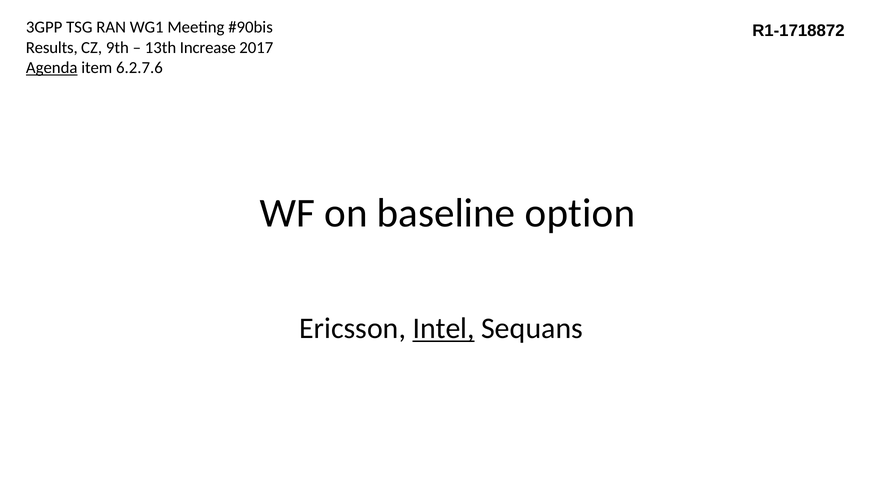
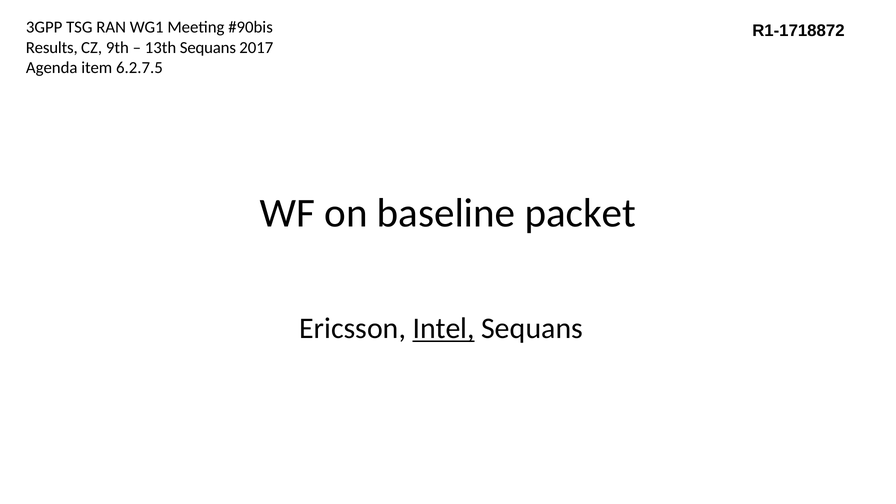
13th Increase: Increase -> Sequans (208, 48)
Agenda underline: present -> none (52, 68)
6.2.7.6: 6.2.7.6 -> 6.2.7.5 (139, 68)
option: option -> packet (580, 213)
